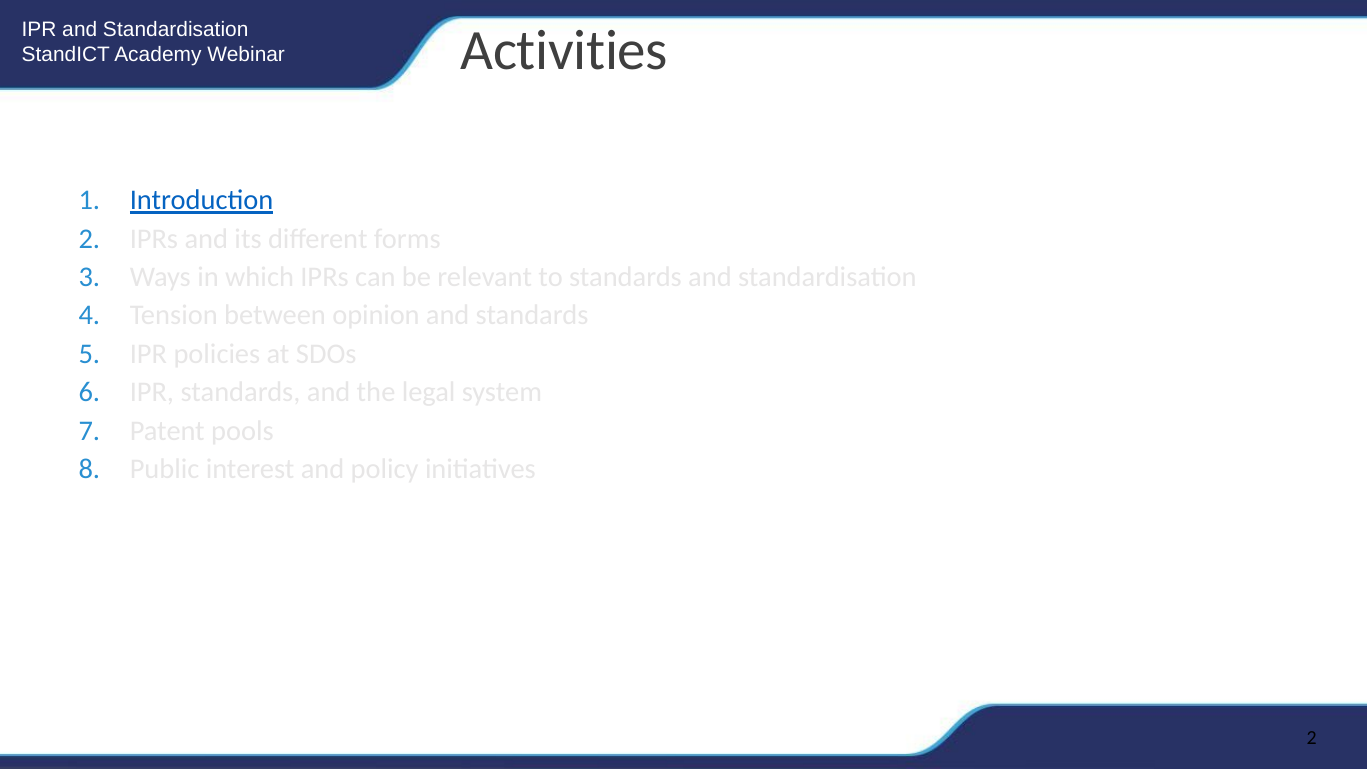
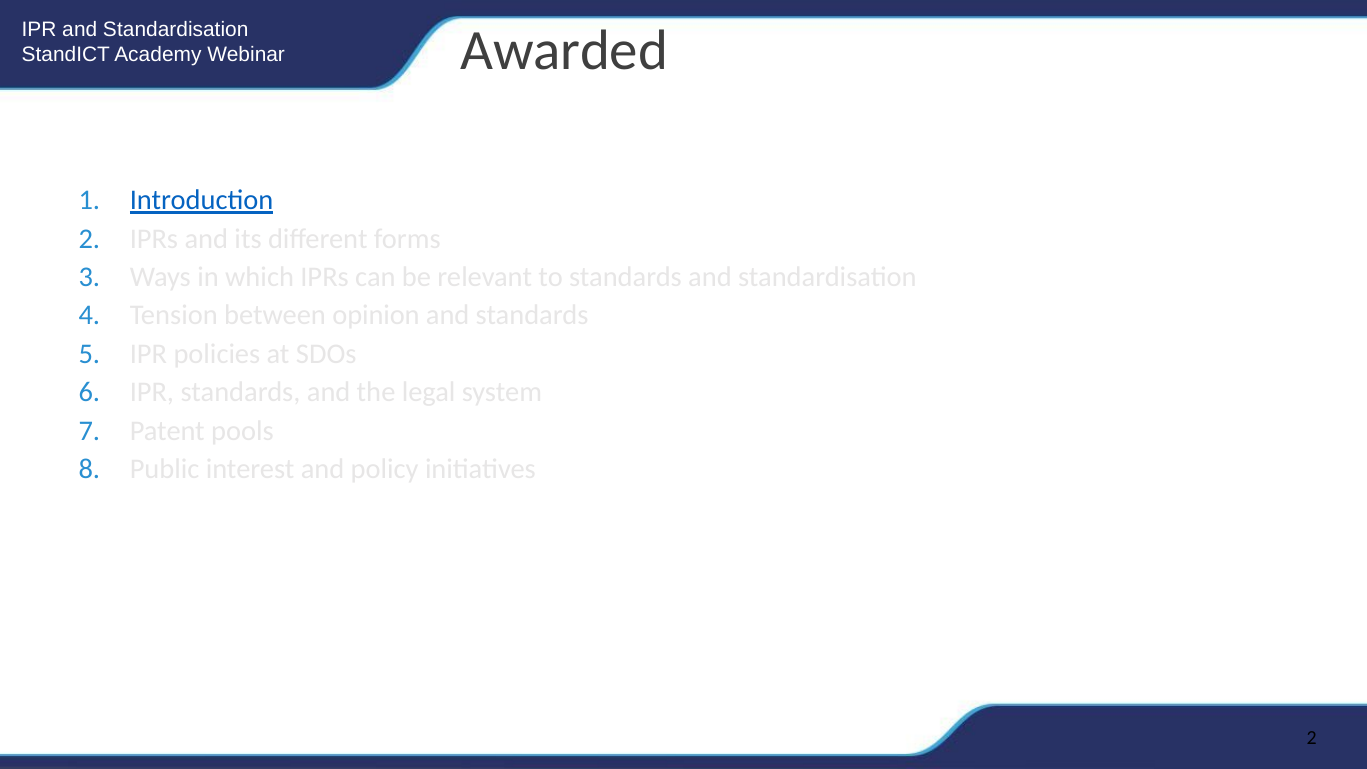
Activities: Activities -> Awarded (564, 51)
